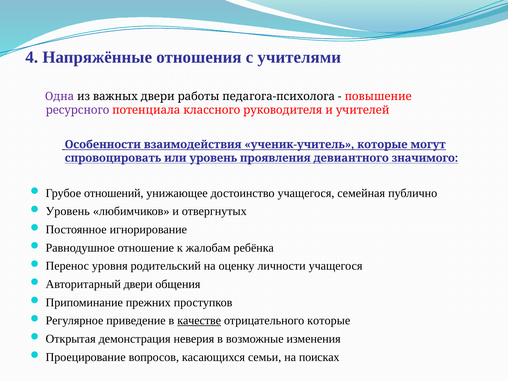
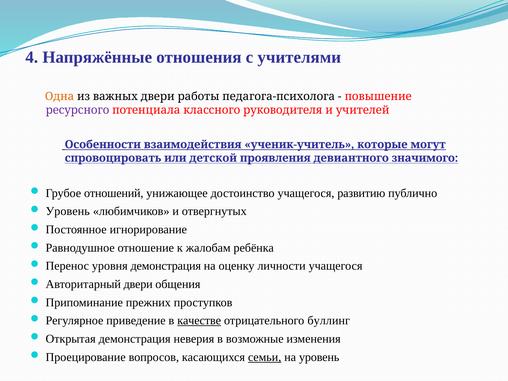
Одна colour: purple -> orange (60, 97)
или уровень: уровень -> детской (213, 158)
семейная: семейная -> развитию (361, 193)
уровня родительский: родительский -> демонстрация (166, 266)
отрицательного которые: которые -> буллинг (329, 321)
семьи underline: none -> present (265, 357)
на поисках: поисках -> уровень (319, 357)
